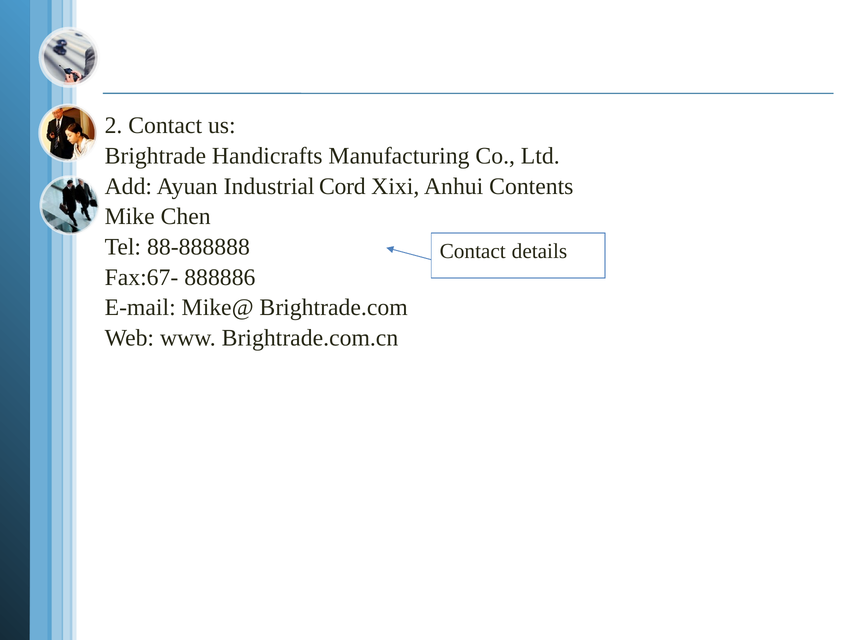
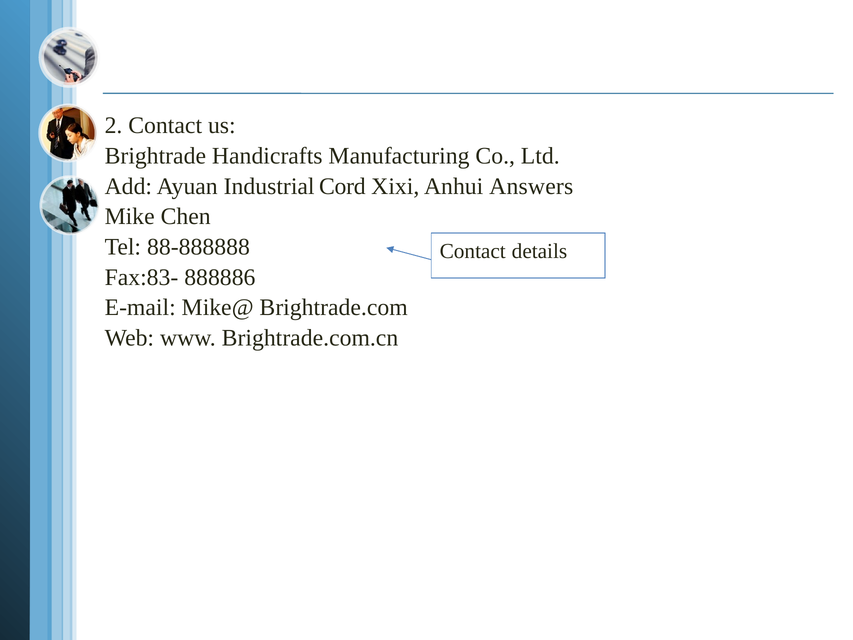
Contents: Contents -> Answers (531, 186)
Fax:67-: Fax:67- -> Fax:83- (141, 277)
